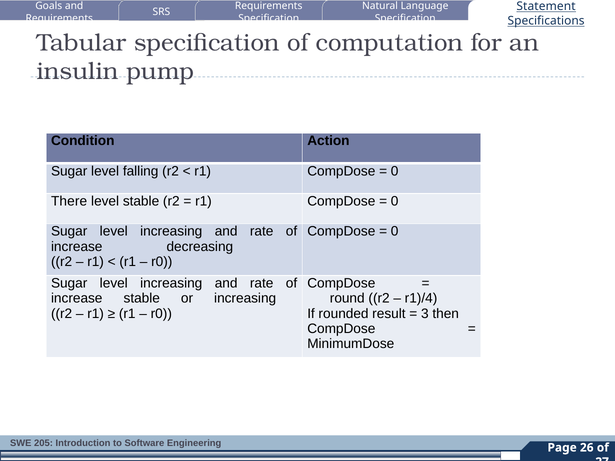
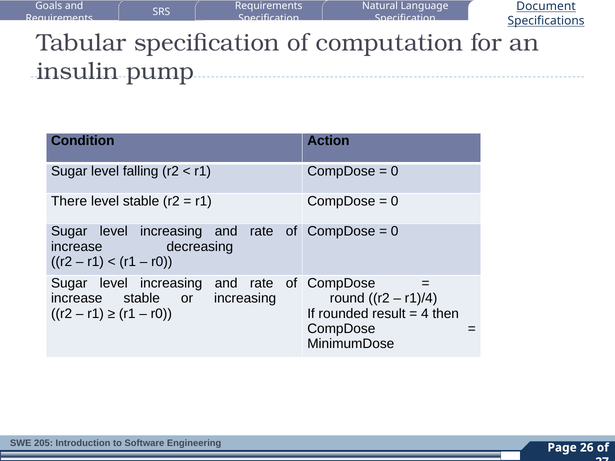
Statement: Statement -> Document (546, 6)
3: 3 -> 4 (425, 314)
